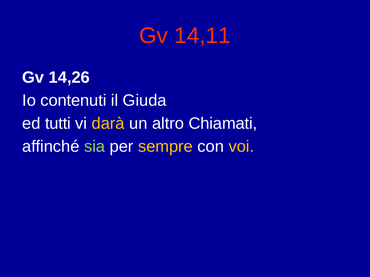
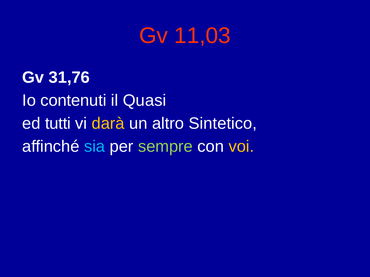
14,11: 14,11 -> 11,03 (202, 36)
14,26: 14,26 -> 31,76 (69, 78)
Giuda: Giuda -> Quasi (145, 101)
Chiamati: Chiamati -> Sintetico (223, 124)
sia colour: light green -> light blue (95, 147)
sempre colour: yellow -> light green (165, 147)
